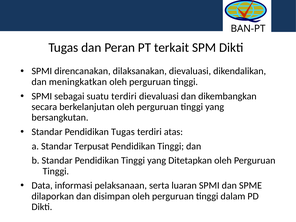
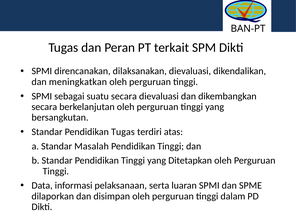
suatu terdiri: terdiri -> secara (124, 96)
Terpusat: Terpusat -> Masalah (92, 146)
